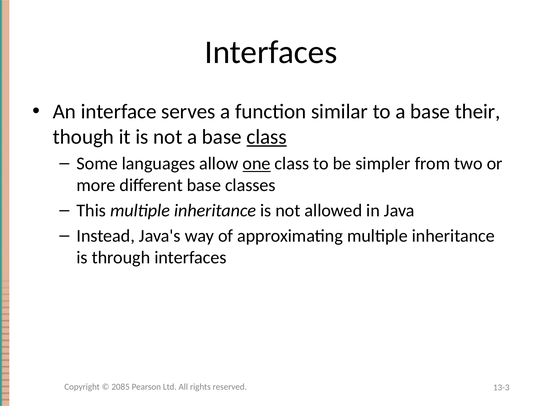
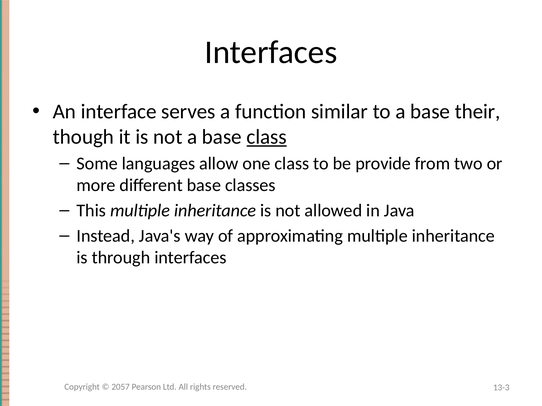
one underline: present -> none (257, 164)
simpler: simpler -> provide (383, 164)
2085: 2085 -> 2057 (121, 387)
